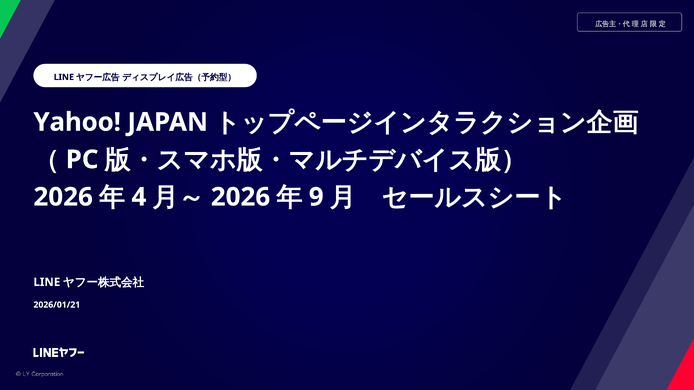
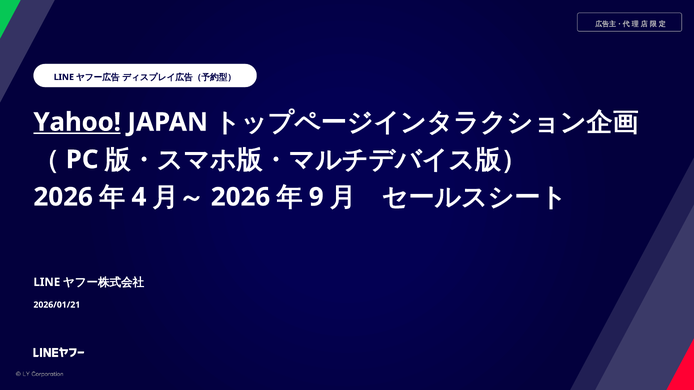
Yahoo underline: none -> present (77, 122)
